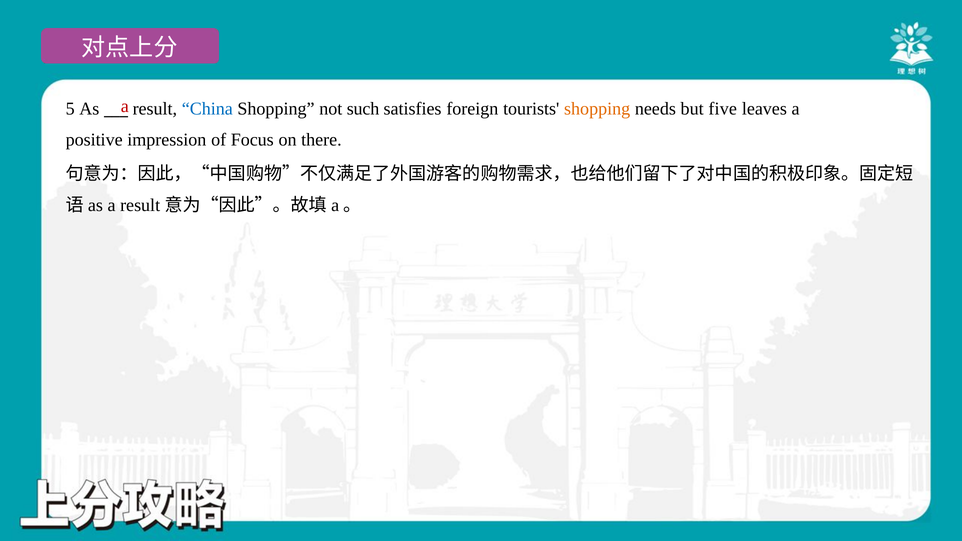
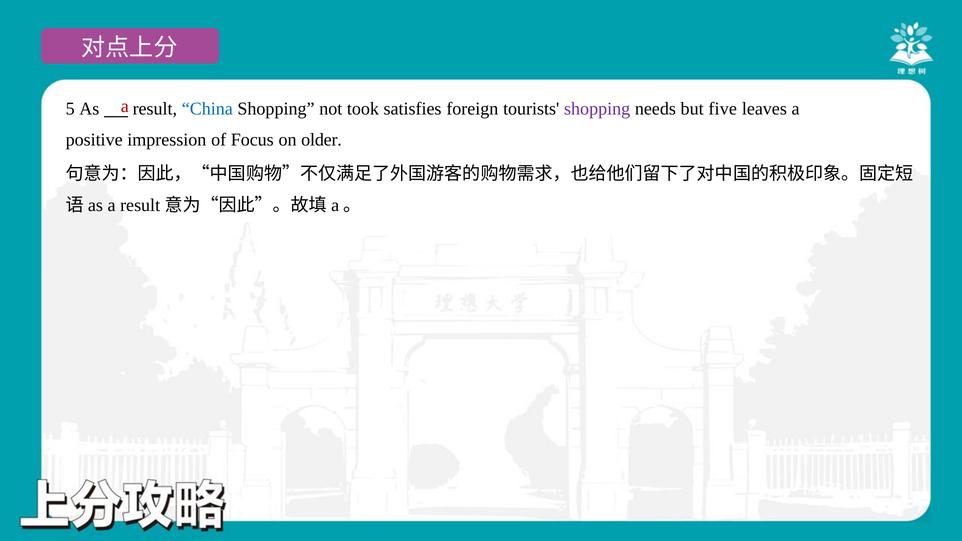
such: such -> took (363, 109)
shopping colour: orange -> purple (597, 109)
there: there -> older (322, 140)
